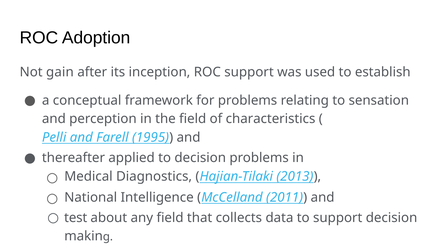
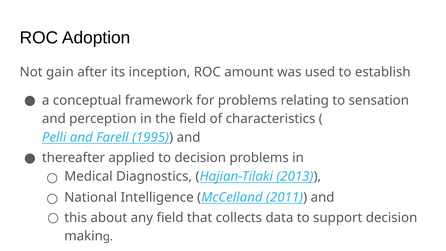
ROC support: support -> amount (249, 72)
test: test -> this (76, 218)
